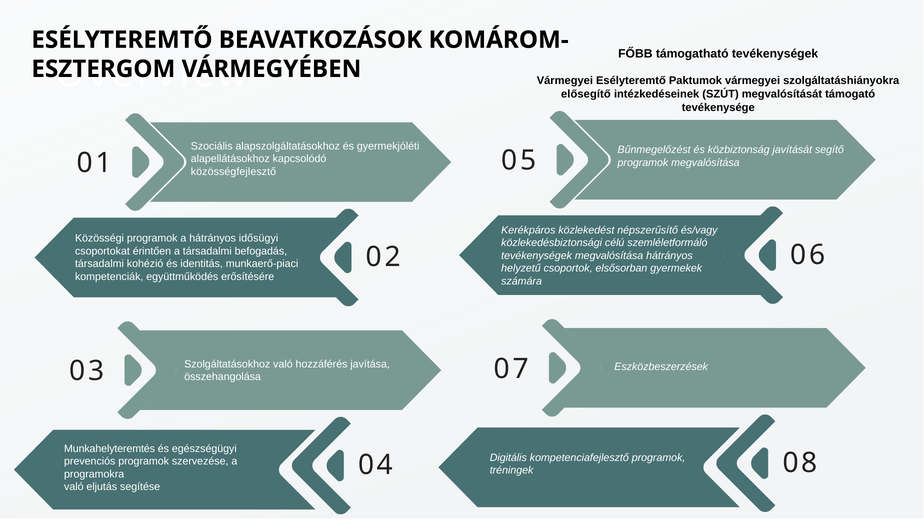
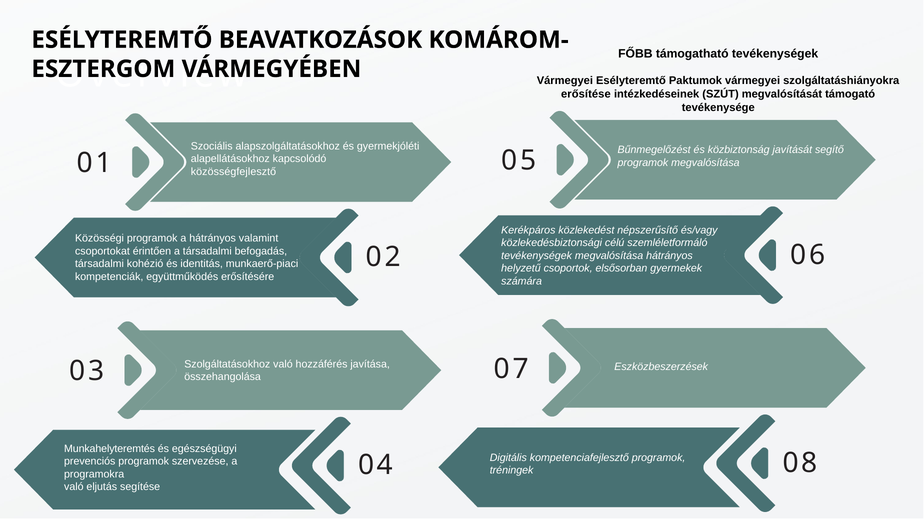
elősegítő: elősegítő -> erősítése (586, 94)
idősügyi: idősügyi -> valamint (259, 238)
